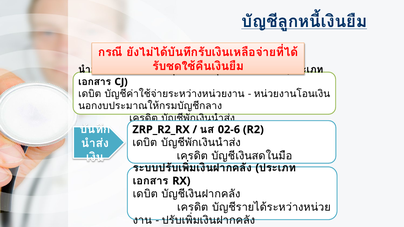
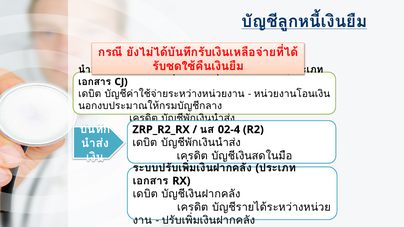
02-6: 02-6 -> 02-4 (229, 130)
